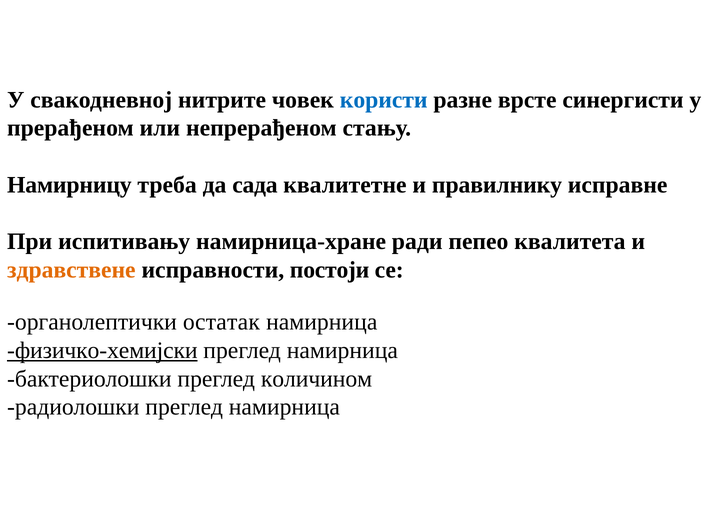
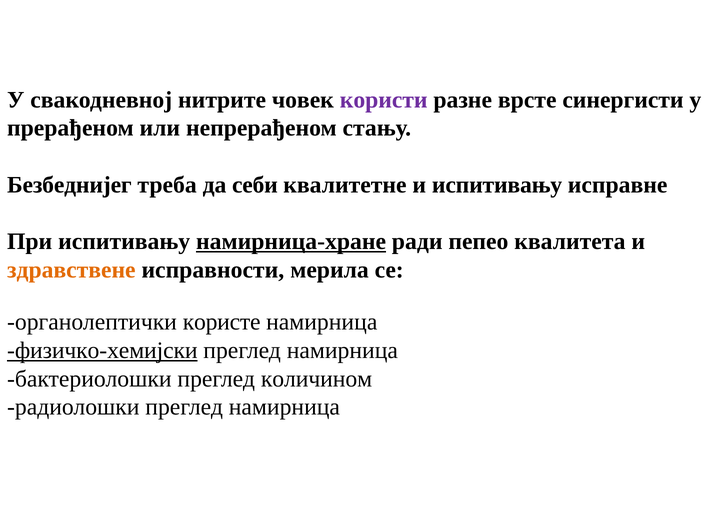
користи colour: blue -> purple (384, 100)
Намирницу: Намирницу -> Безбеднијег (69, 185)
сада: сада -> себи (255, 185)
и правилнику: правилнику -> испитивању (497, 185)
намирница-хране underline: none -> present (291, 242)
постоји: постоји -> мерила (330, 270)
остатак: остатак -> користе (222, 322)
